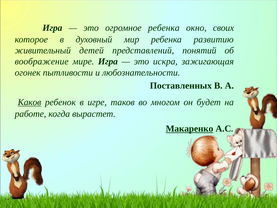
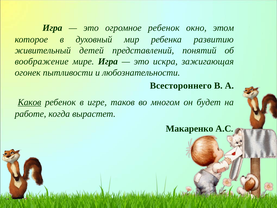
огромное ребенка: ребенка -> ребенок (164, 28)
своих: своих -> этом (223, 28)
Поставленных: Поставленных -> Всестороннего (181, 85)
Макаренко underline: present -> none (190, 129)
